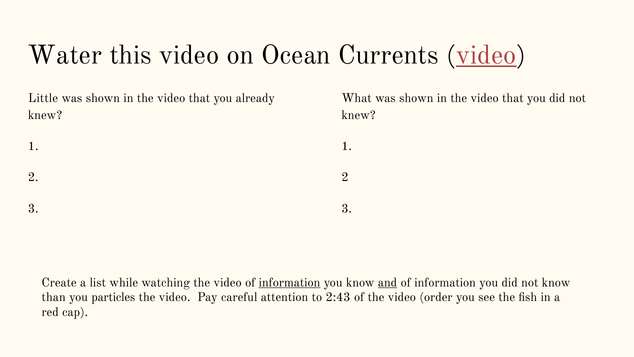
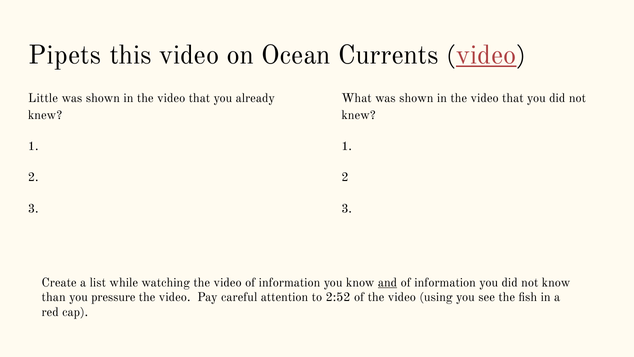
Water: Water -> Pipets (65, 55)
information underline: present -> none (290, 282)
particles: particles -> pressure (113, 297)
2:43: 2:43 -> 2:52 (338, 297)
order: order -> using (436, 297)
